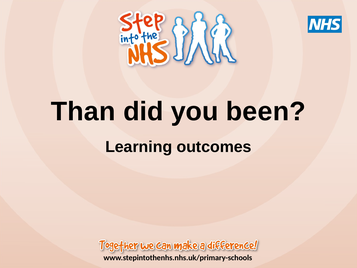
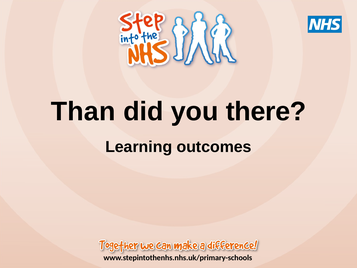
been: been -> there (266, 111)
